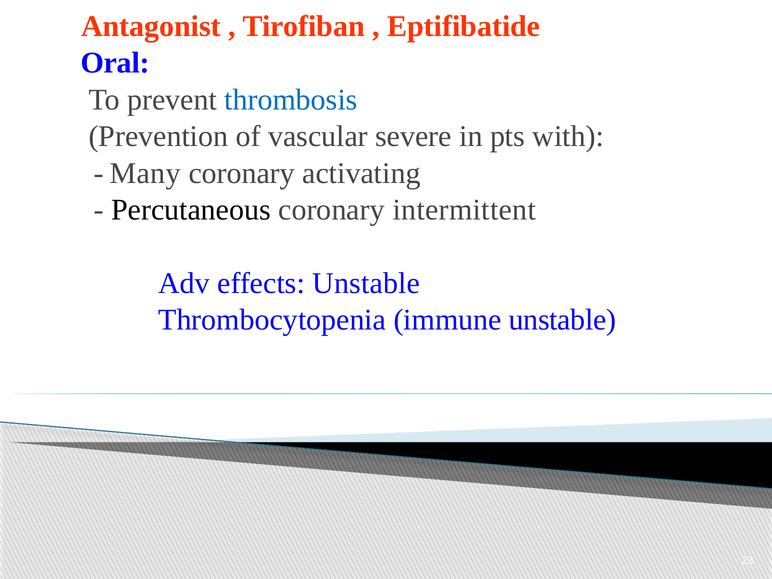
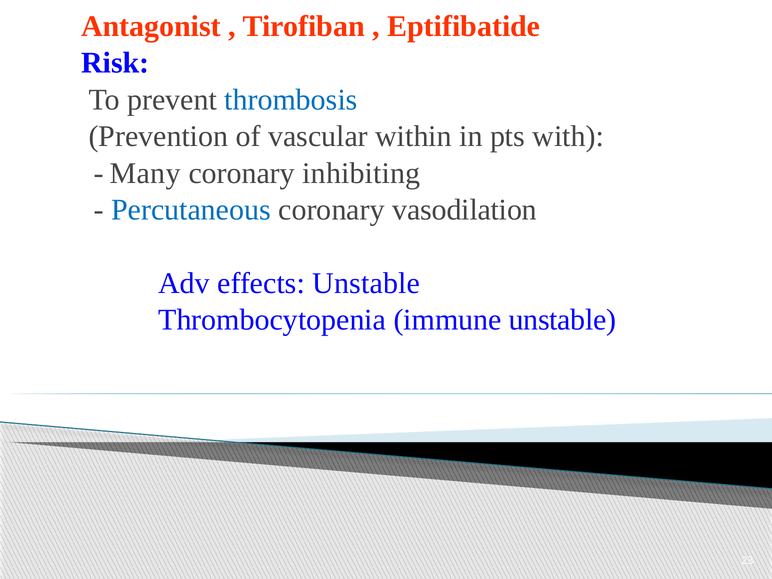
Oral: Oral -> Risk (115, 63)
severe: severe -> within (414, 136)
activating: activating -> inhibiting (361, 173)
Percutaneous colour: black -> blue (191, 210)
intermittent: intermittent -> vasodilation (465, 210)
